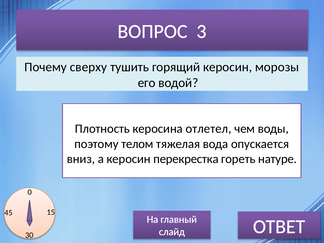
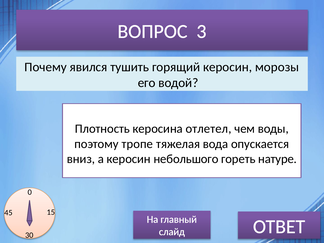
сверху: сверху -> явился (89, 67)
телом: телом -> тропе (137, 144)
перекрестка: перекрестка -> небольшого (186, 159)
